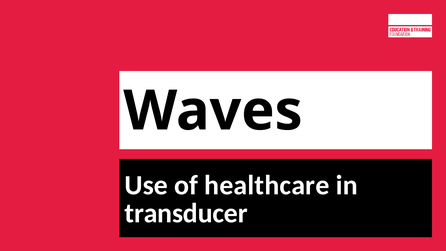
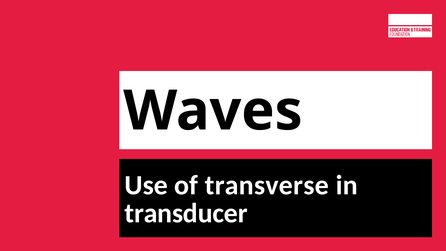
healthcare: healthcare -> transverse (267, 185)
